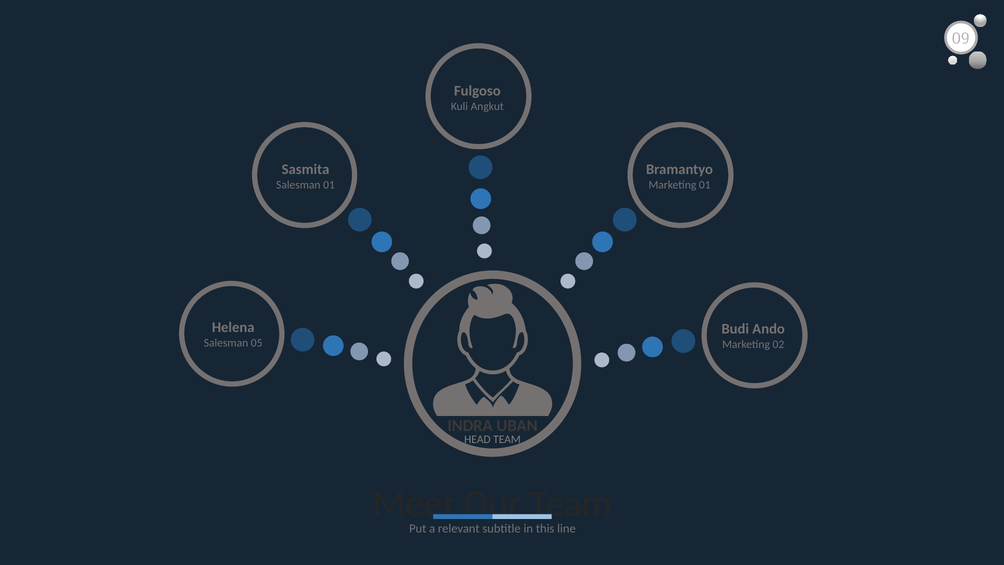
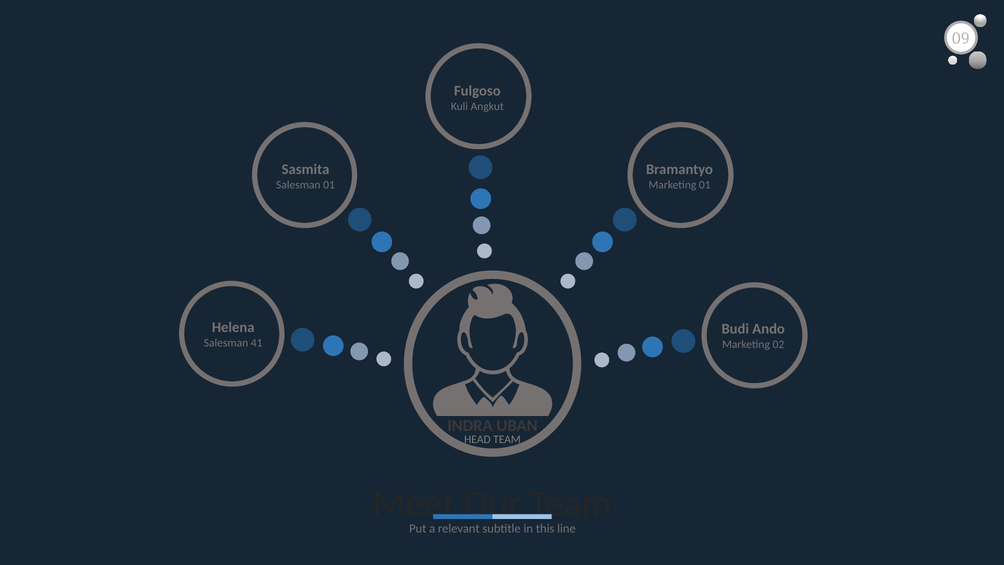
05: 05 -> 41 (257, 343)
